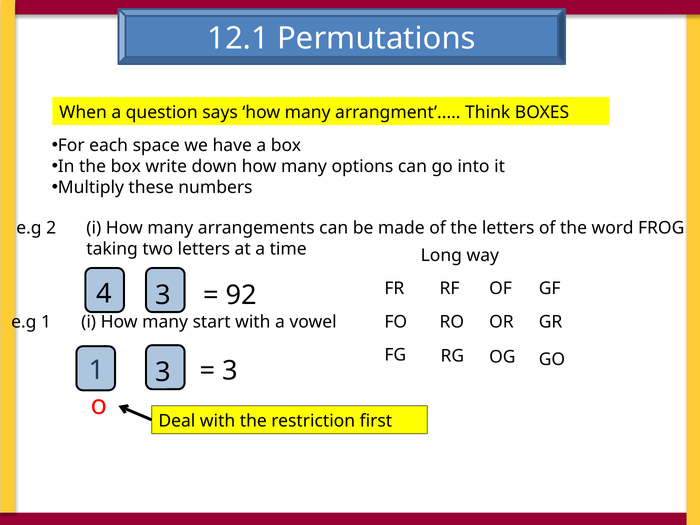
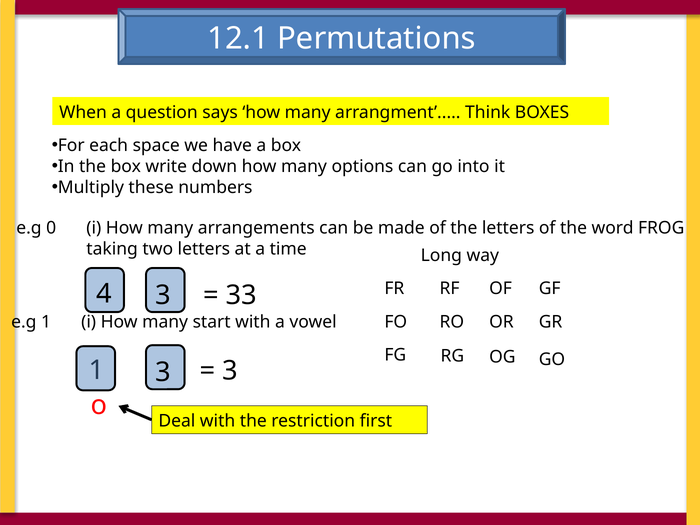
2: 2 -> 0 (51, 228)
92: 92 -> 33 (241, 295)
